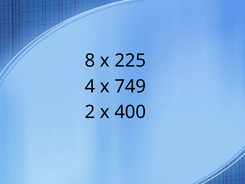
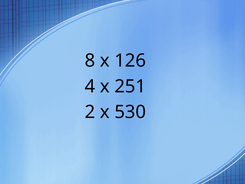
225: 225 -> 126 (130, 61)
749: 749 -> 251 (130, 86)
400: 400 -> 530 (130, 112)
